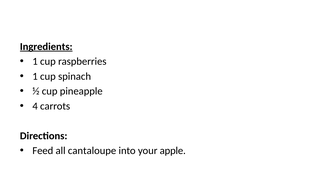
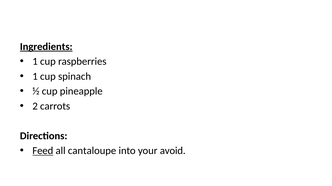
4: 4 -> 2 (35, 107)
Feed underline: none -> present (43, 151)
apple: apple -> avoid (173, 151)
